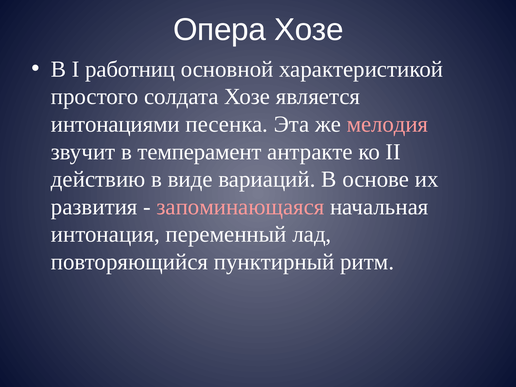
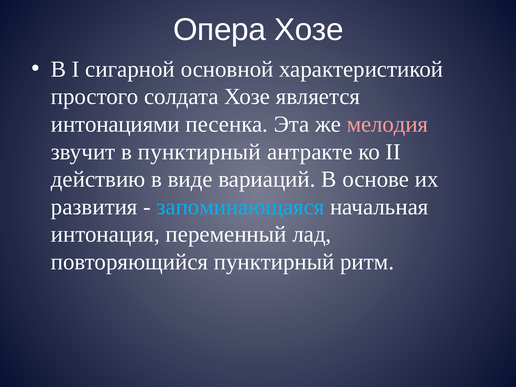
работниц: работниц -> сигарной (130, 69)
в темперамент: темперамент -> пунктирный (199, 152)
запоминающаяся colour: pink -> light blue (240, 207)
